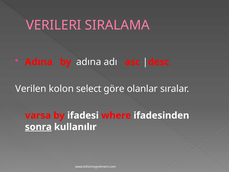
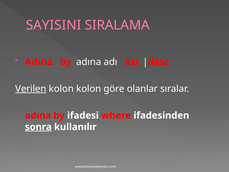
VERILERI: VERILERI -> SAYISINI (54, 25)
Verilen underline: none -> present (31, 89)
kolon select: select -> kolon (89, 89)
varsa: varsa -> adına (38, 115)
